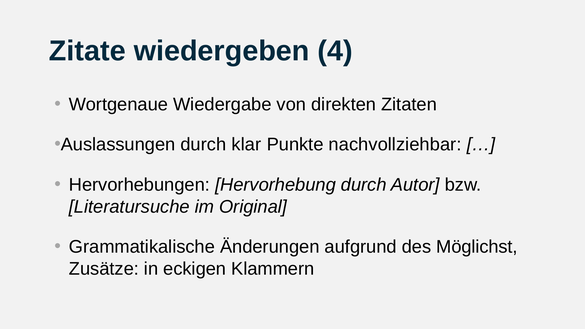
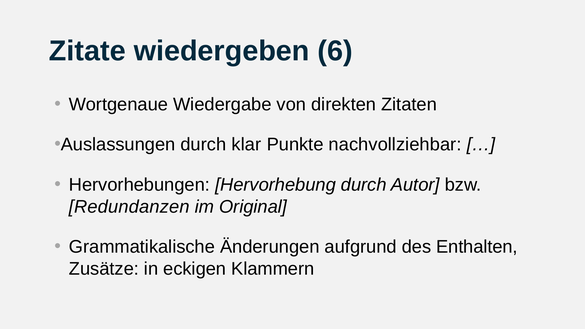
4: 4 -> 6 (335, 51)
Literatursuche: Literatursuche -> Redundanzen (129, 207)
Möglichst: Möglichst -> Enthalten (477, 247)
